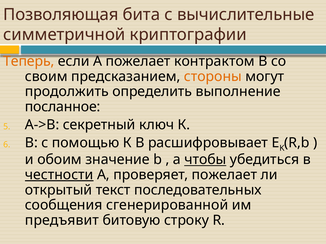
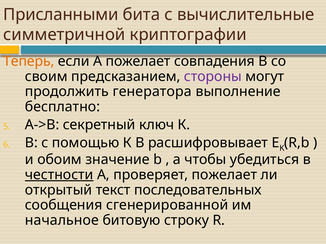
Позволяющая: Позволяющая -> Присланными (61, 15)
контрактом: контрактом -> совпадения (214, 61)
стороны colour: orange -> purple (213, 77)
определить: определить -> генератора (152, 92)
посланное: посланное -> бесплатно (63, 107)
чтобы underline: present -> none (205, 160)
предъявит: предъявит -> начальное (62, 221)
